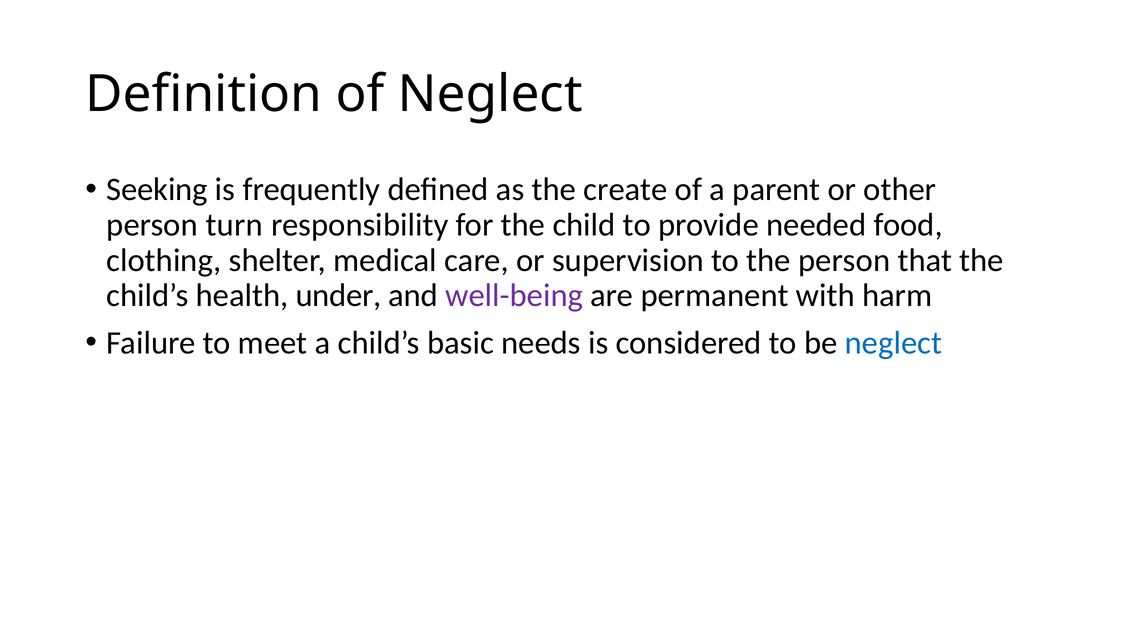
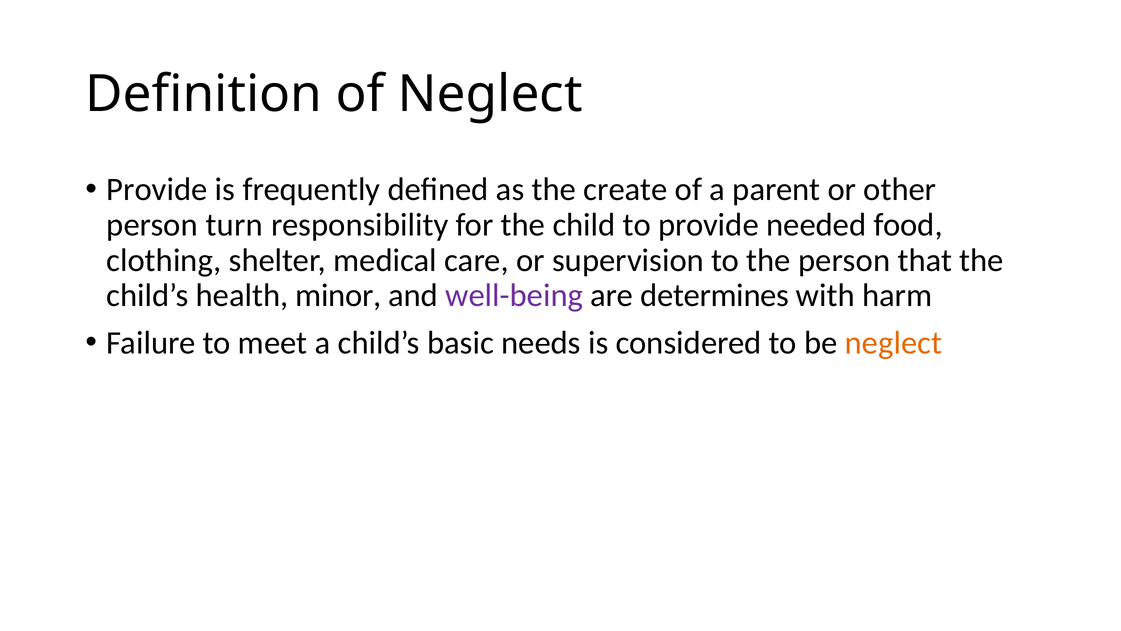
Seeking: Seeking -> Provide (157, 190)
under: under -> minor (338, 295)
permanent: permanent -> determines (715, 295)
neglect colour: blue -> orange (893, 342)
